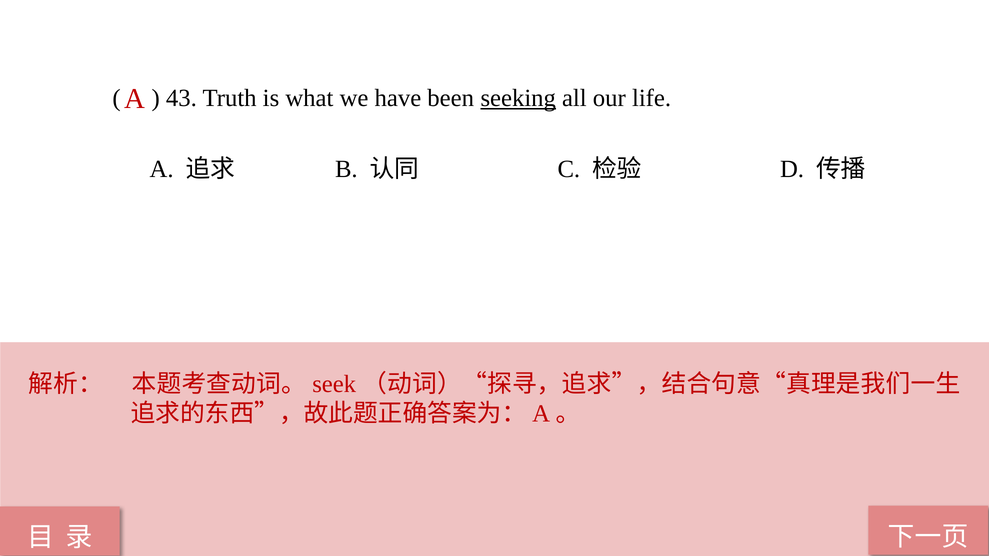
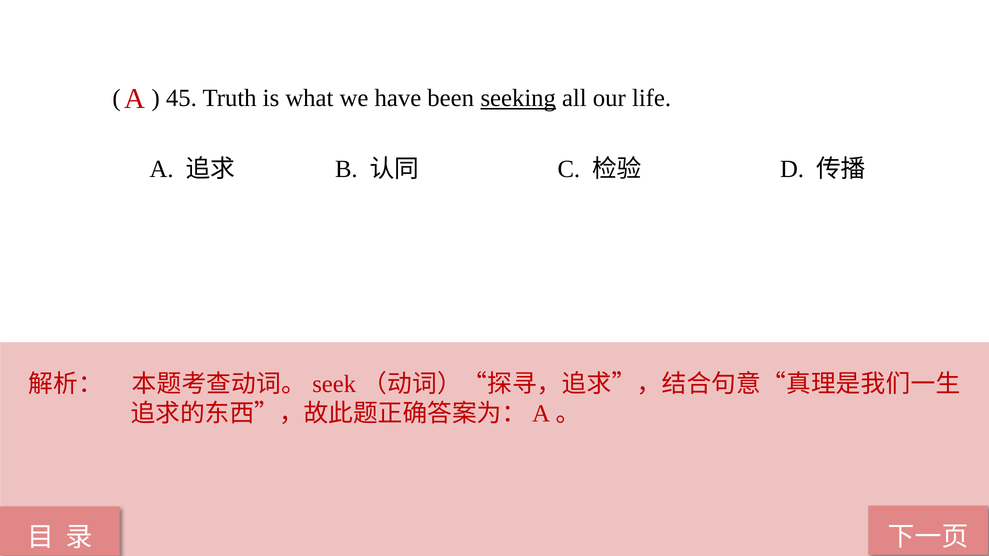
43: 43 -> 45 (181, 98)
